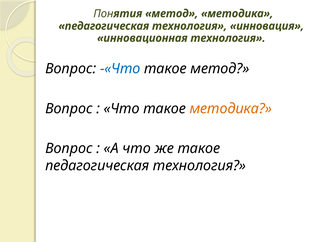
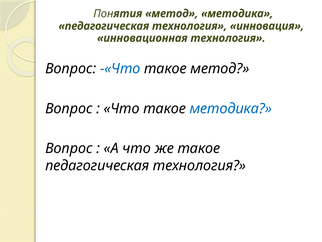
методика colour: orange -> blue (231, 108)
